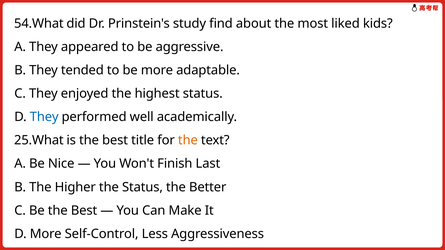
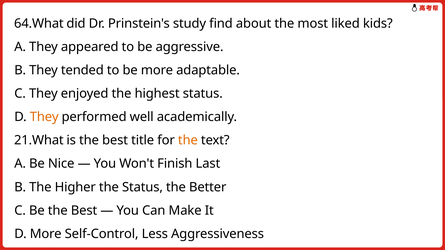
54.What: 54.What -> 64.What (39, 24)
They colour: blue -> orange (44, 117)
25.What: 25.What -> 21.What (39, 141)
